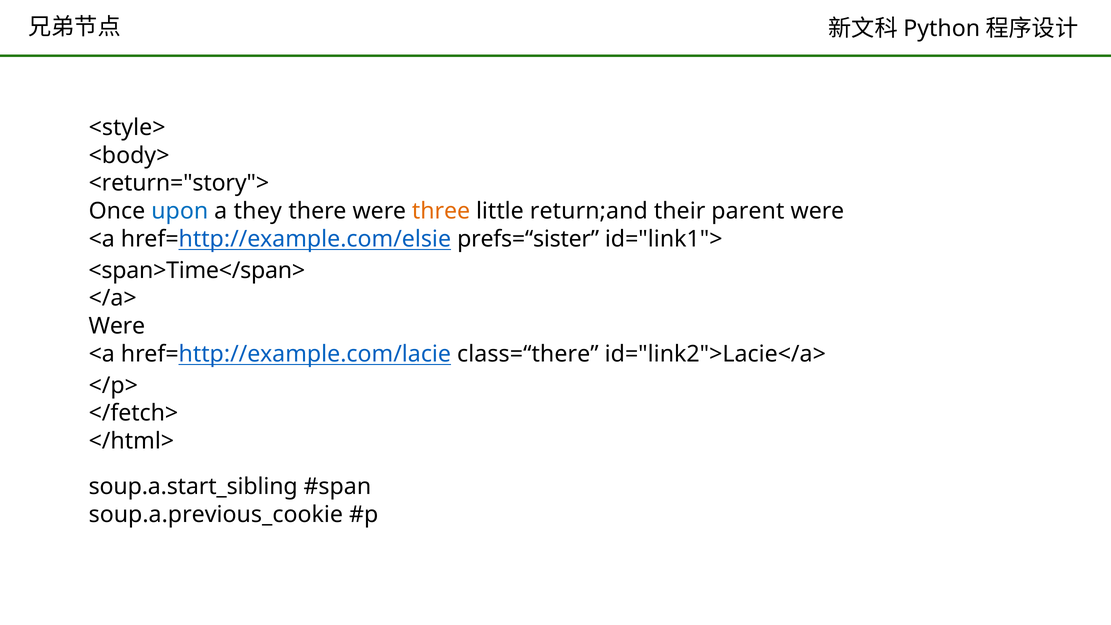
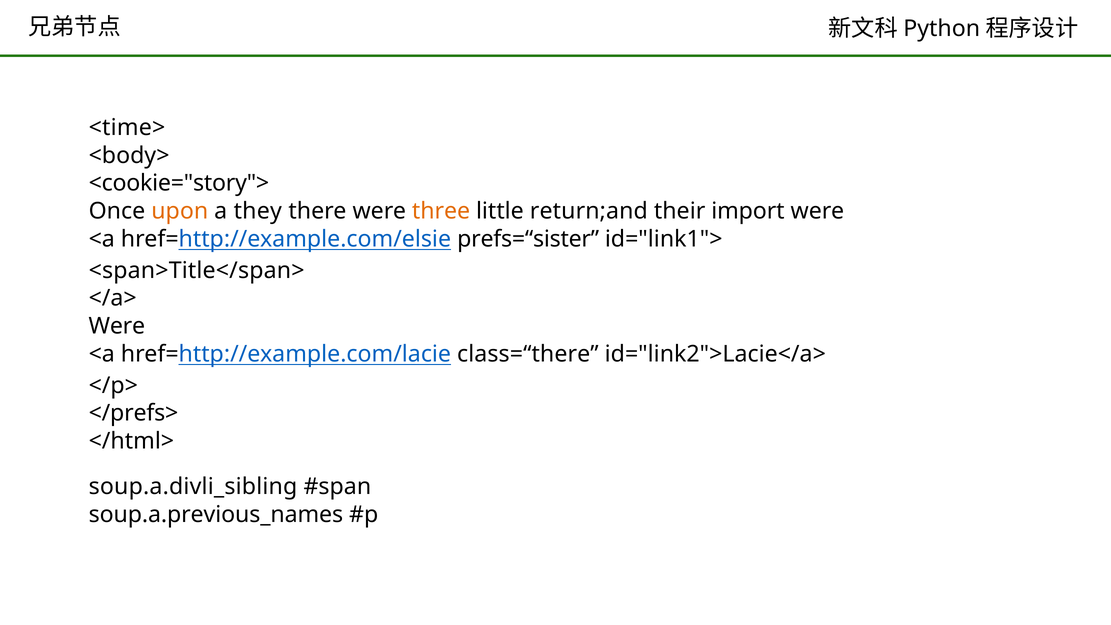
<style>: <style> -> <time> (127, 128)
<return="story">: <return="story"> -> <cookie="story"> (179, 183)
upon colour: blue -> orange (180, 211)
parent: parent -> import (748, 211)
<span>Time</span>: <span>Time</span> -> <span>Title</span> (197, 271)
</fetch>: </fetch> -> </prefs> (133, 413)
soup.a.start_sibling: soup.a.start_sibling -> soup.a.divli_sibling (193, 487)
soup.a.previous_cookie: soup.a.previous_cookie -> soup.a.previous_names (216, 514)
